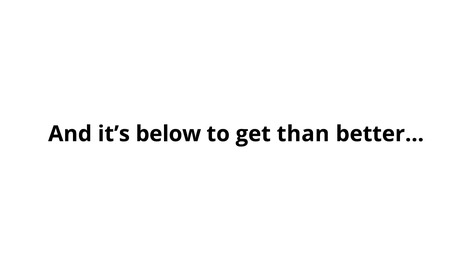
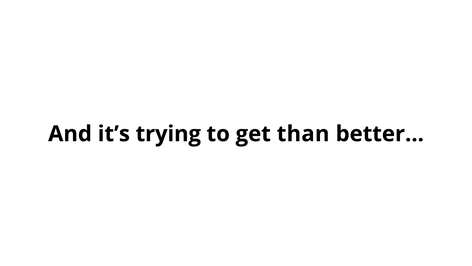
below: below -> trying (168, 134)
